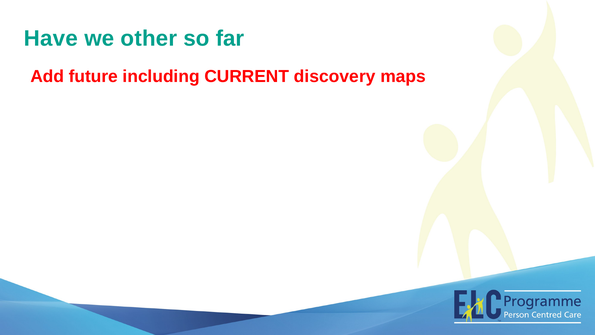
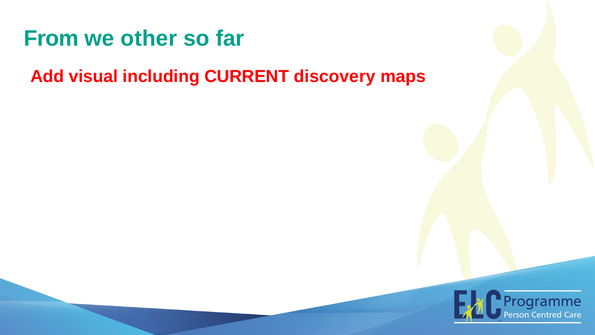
Have: Have -> From (51, 39)
future: future -> visual (93, 76)
